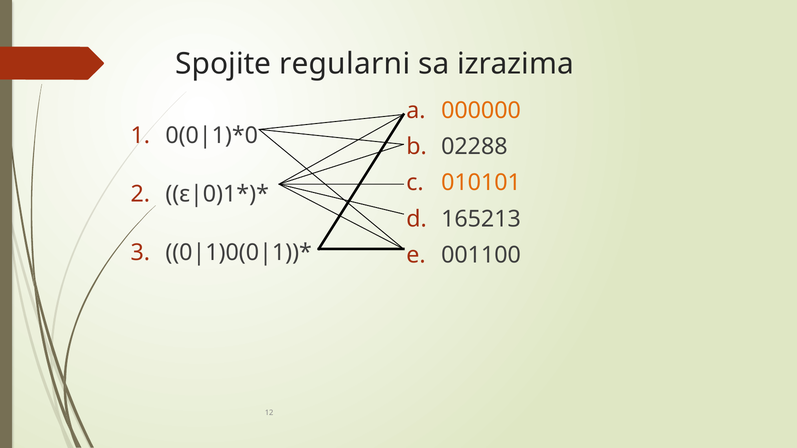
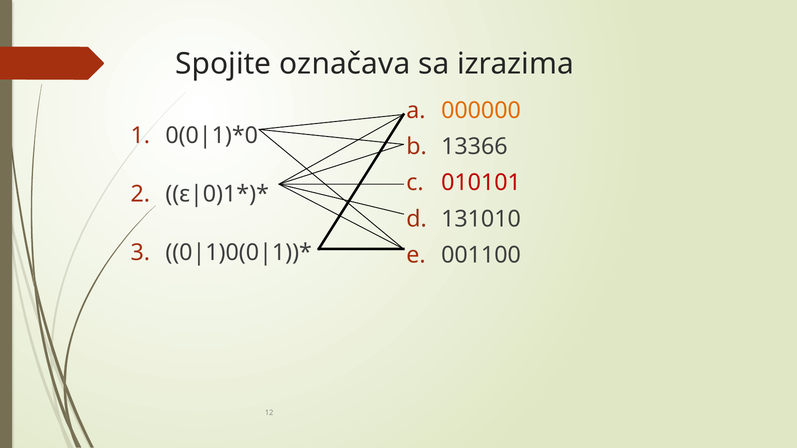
regularni: regularni -> označava (345, 64)
02288: 02288 -> 13366 (474, 147)
010101 colour: orange -> red (481, 183)
165213: 165213 -> 131010 (481, 219)
